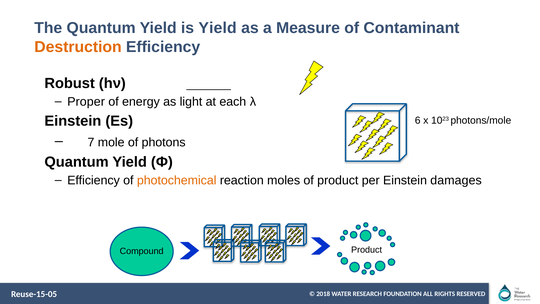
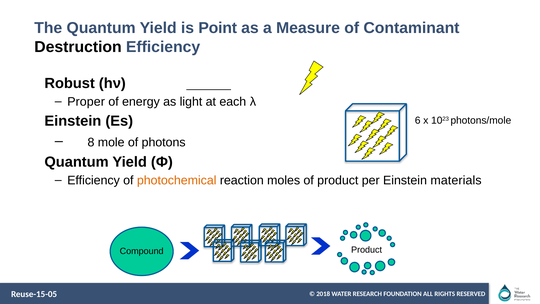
is Yield: Yield -> Point (218, 28)
Destruction colour: orange -> black (78, 47)
7: 7 -> 8 (91, 142)
damages: damages -> materials (456, 180)
